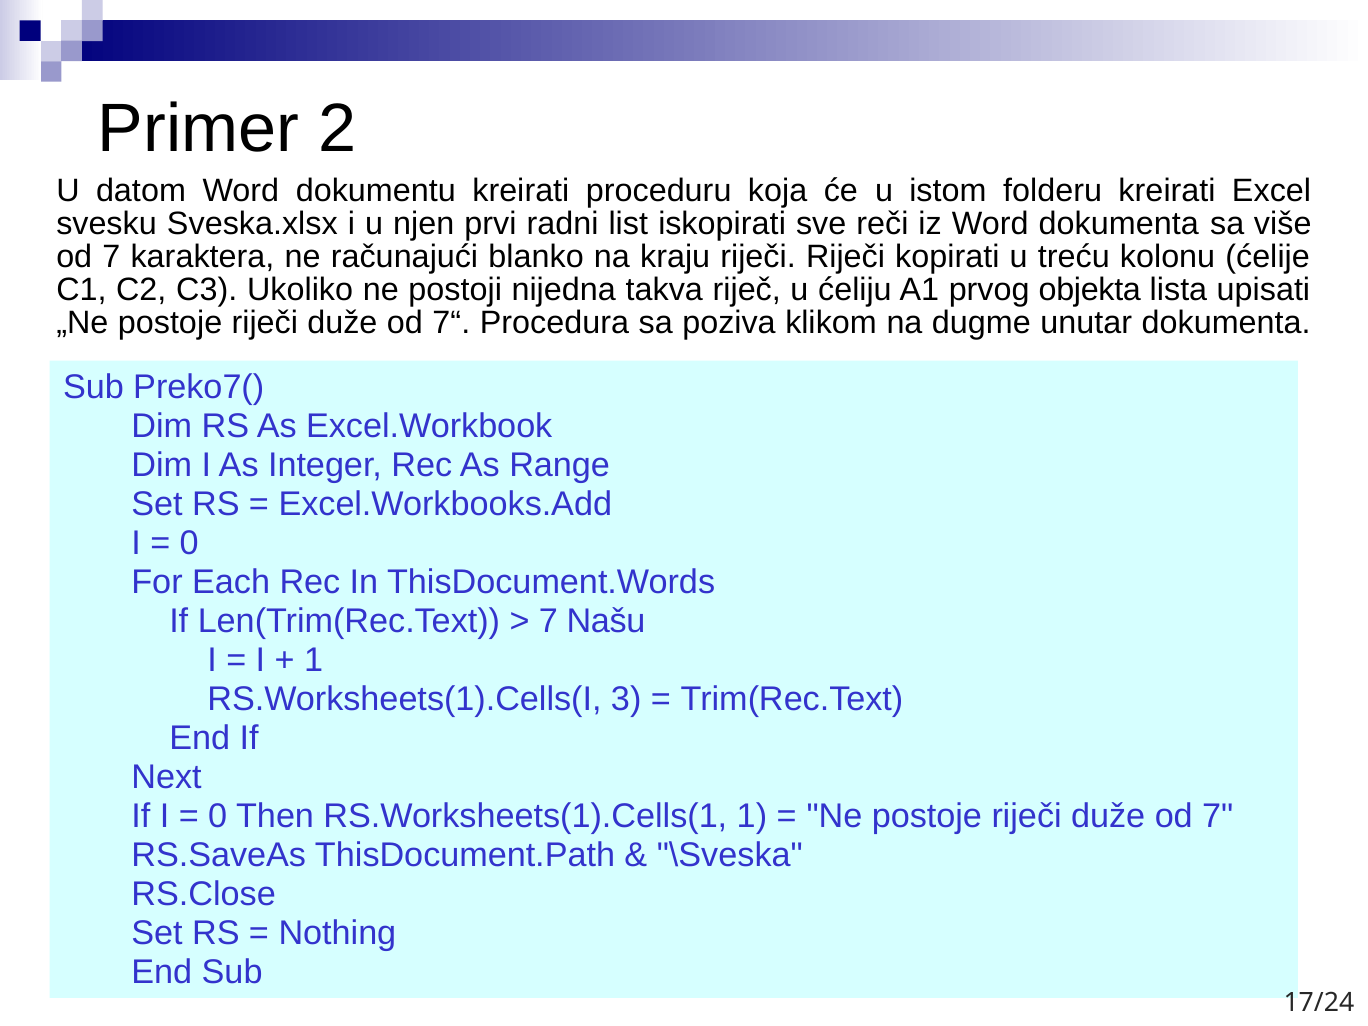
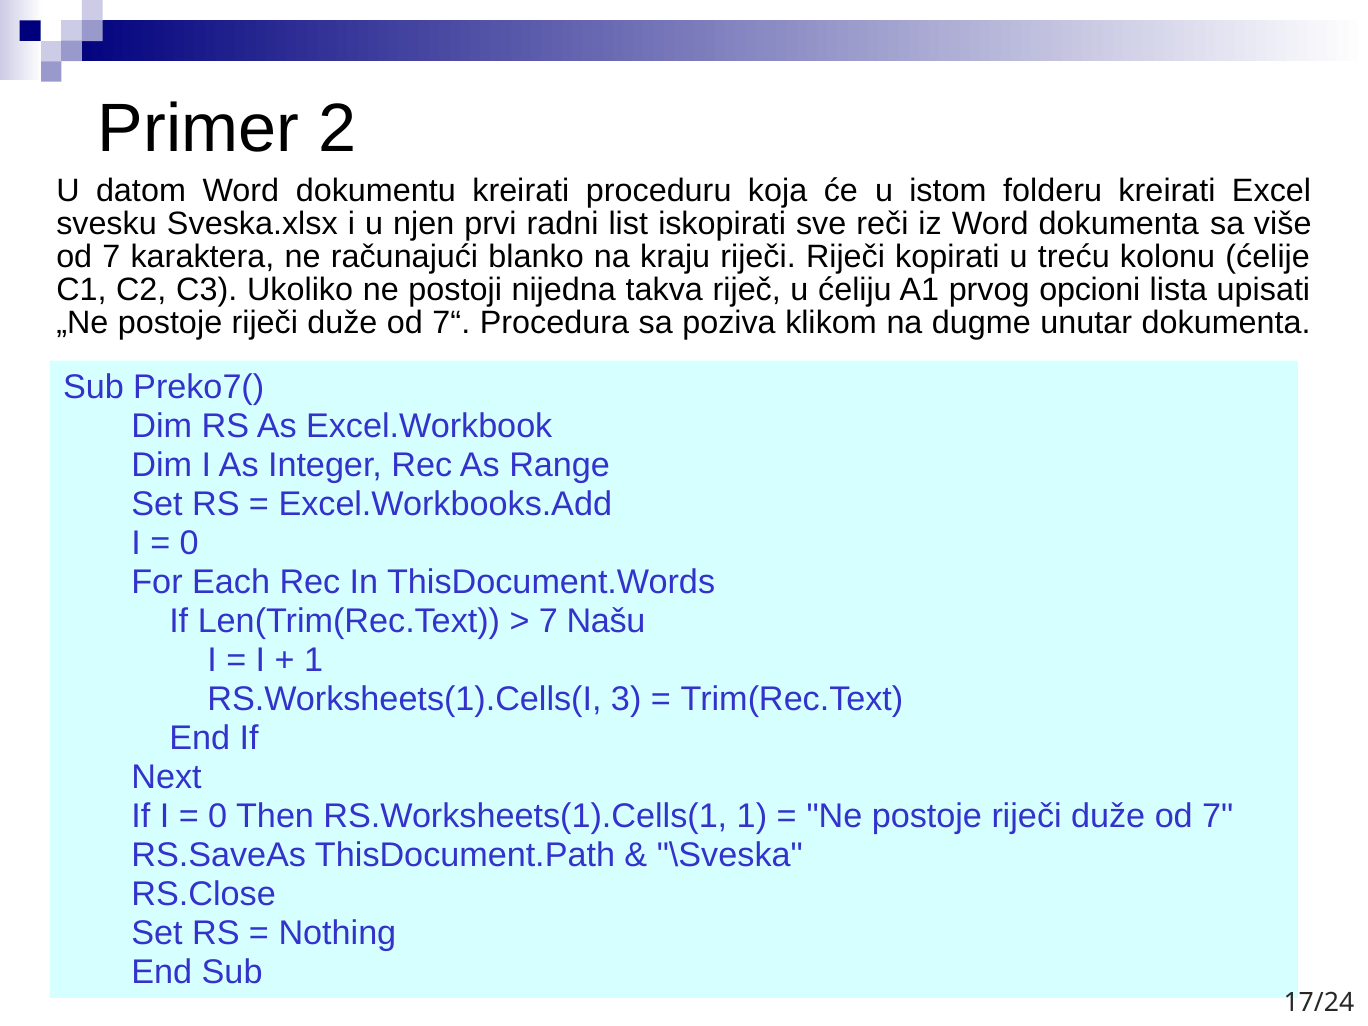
objekta: objekta -> opcioni (1090, 290)
